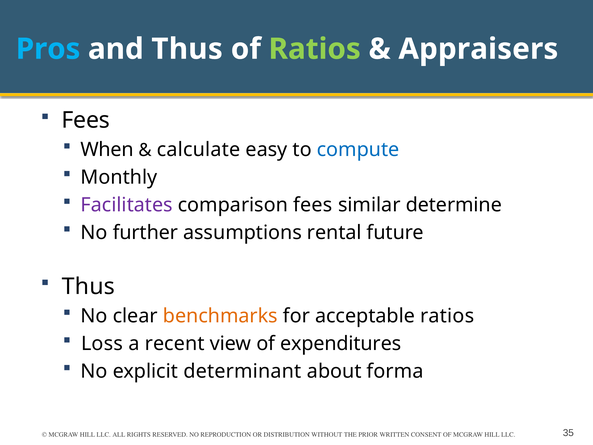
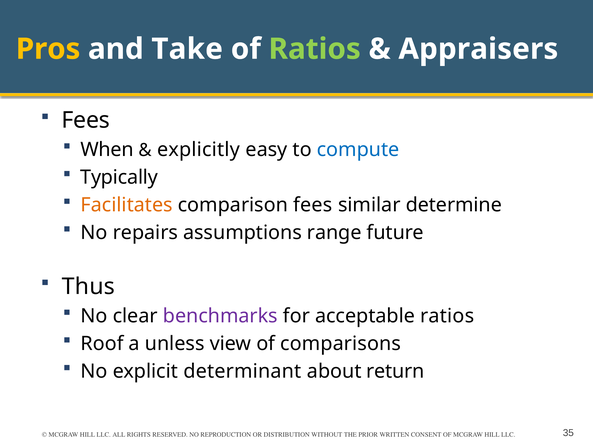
Pros colour: light blue -> yellow (48, 49)
and Thus: Thus -> Take (187, 49)
calculate: calculate -> explicitly (199, 150)
Monthly: Monthly -> Typically (119, 177)
Facilitates colour: purple -> orange (127, 205)
further: further -> repairs (145, 233)
rental: rental -> range (334, 233)
benchmarks colour: orange -> purple (220, 316)
Loss: Loss -> Roof (102, 343)
recent: recent -> unless (175, 343)
expenditures: expenditures -> comparisons (341, 343)
forma: forma -> return (395, 371)
